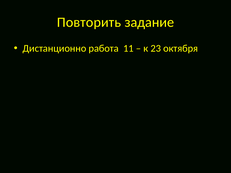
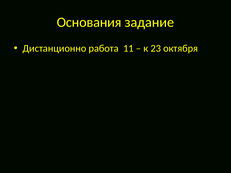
Повторить: Повторить -> Основания (89, 22)
